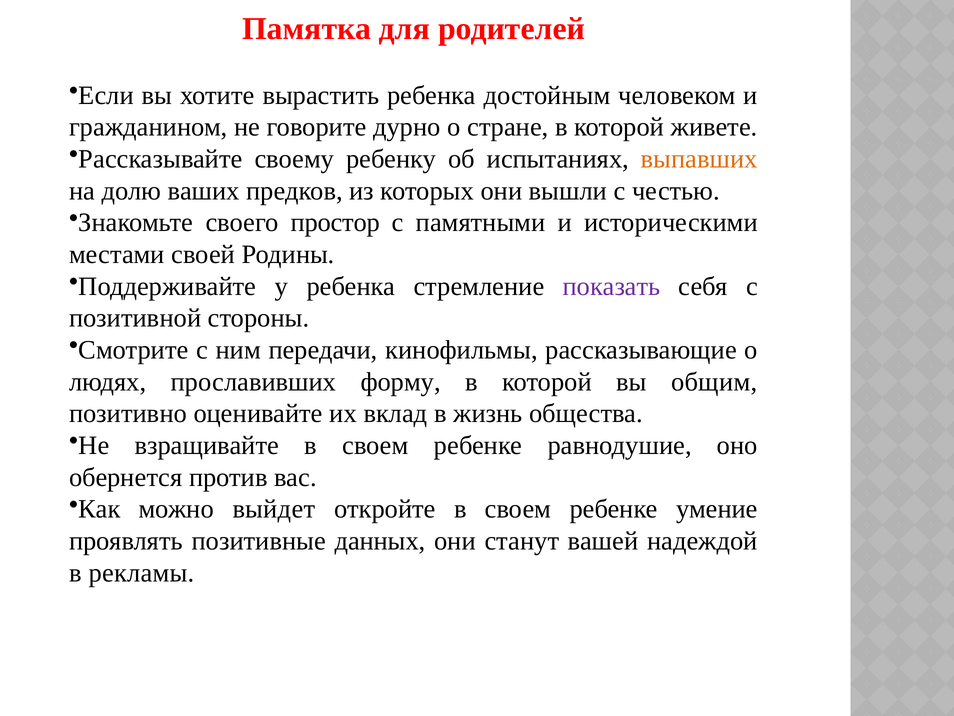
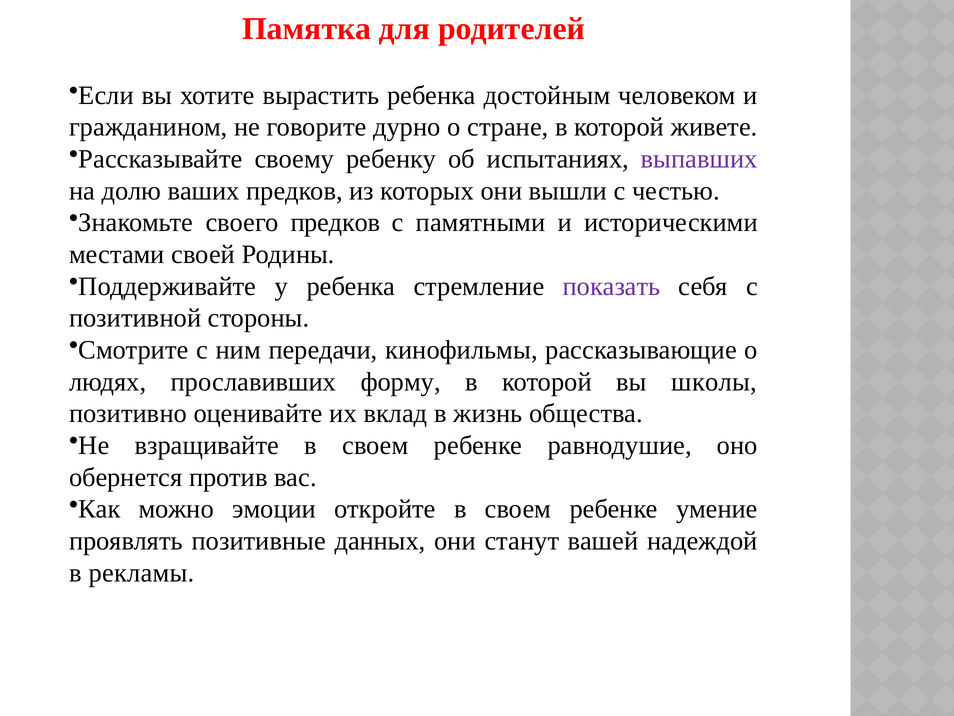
выпавших colour: orange -> purple (699, 159)
своего простор: простор -> предков (335, 222)
общим: общим -> школы (714, 382)
выйдет: выйдет -> эмоции (274, 509)
